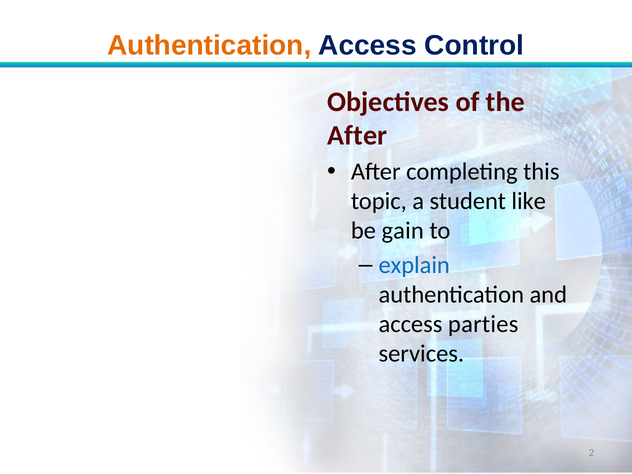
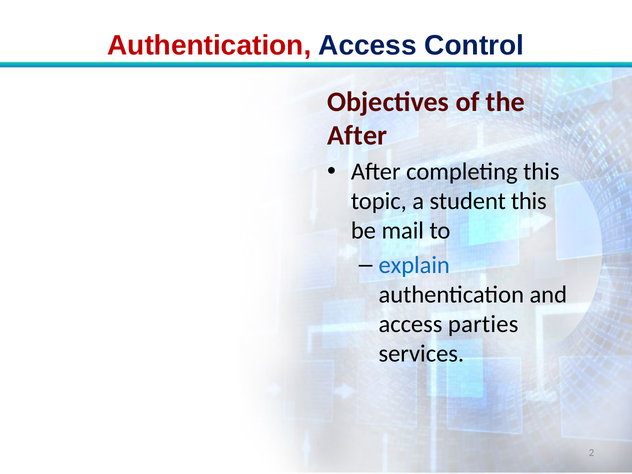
Authentication colour: orange -> red (209, 46)
student like: like -> this (529, 201)
gain: gain -> mail (403, 231)
